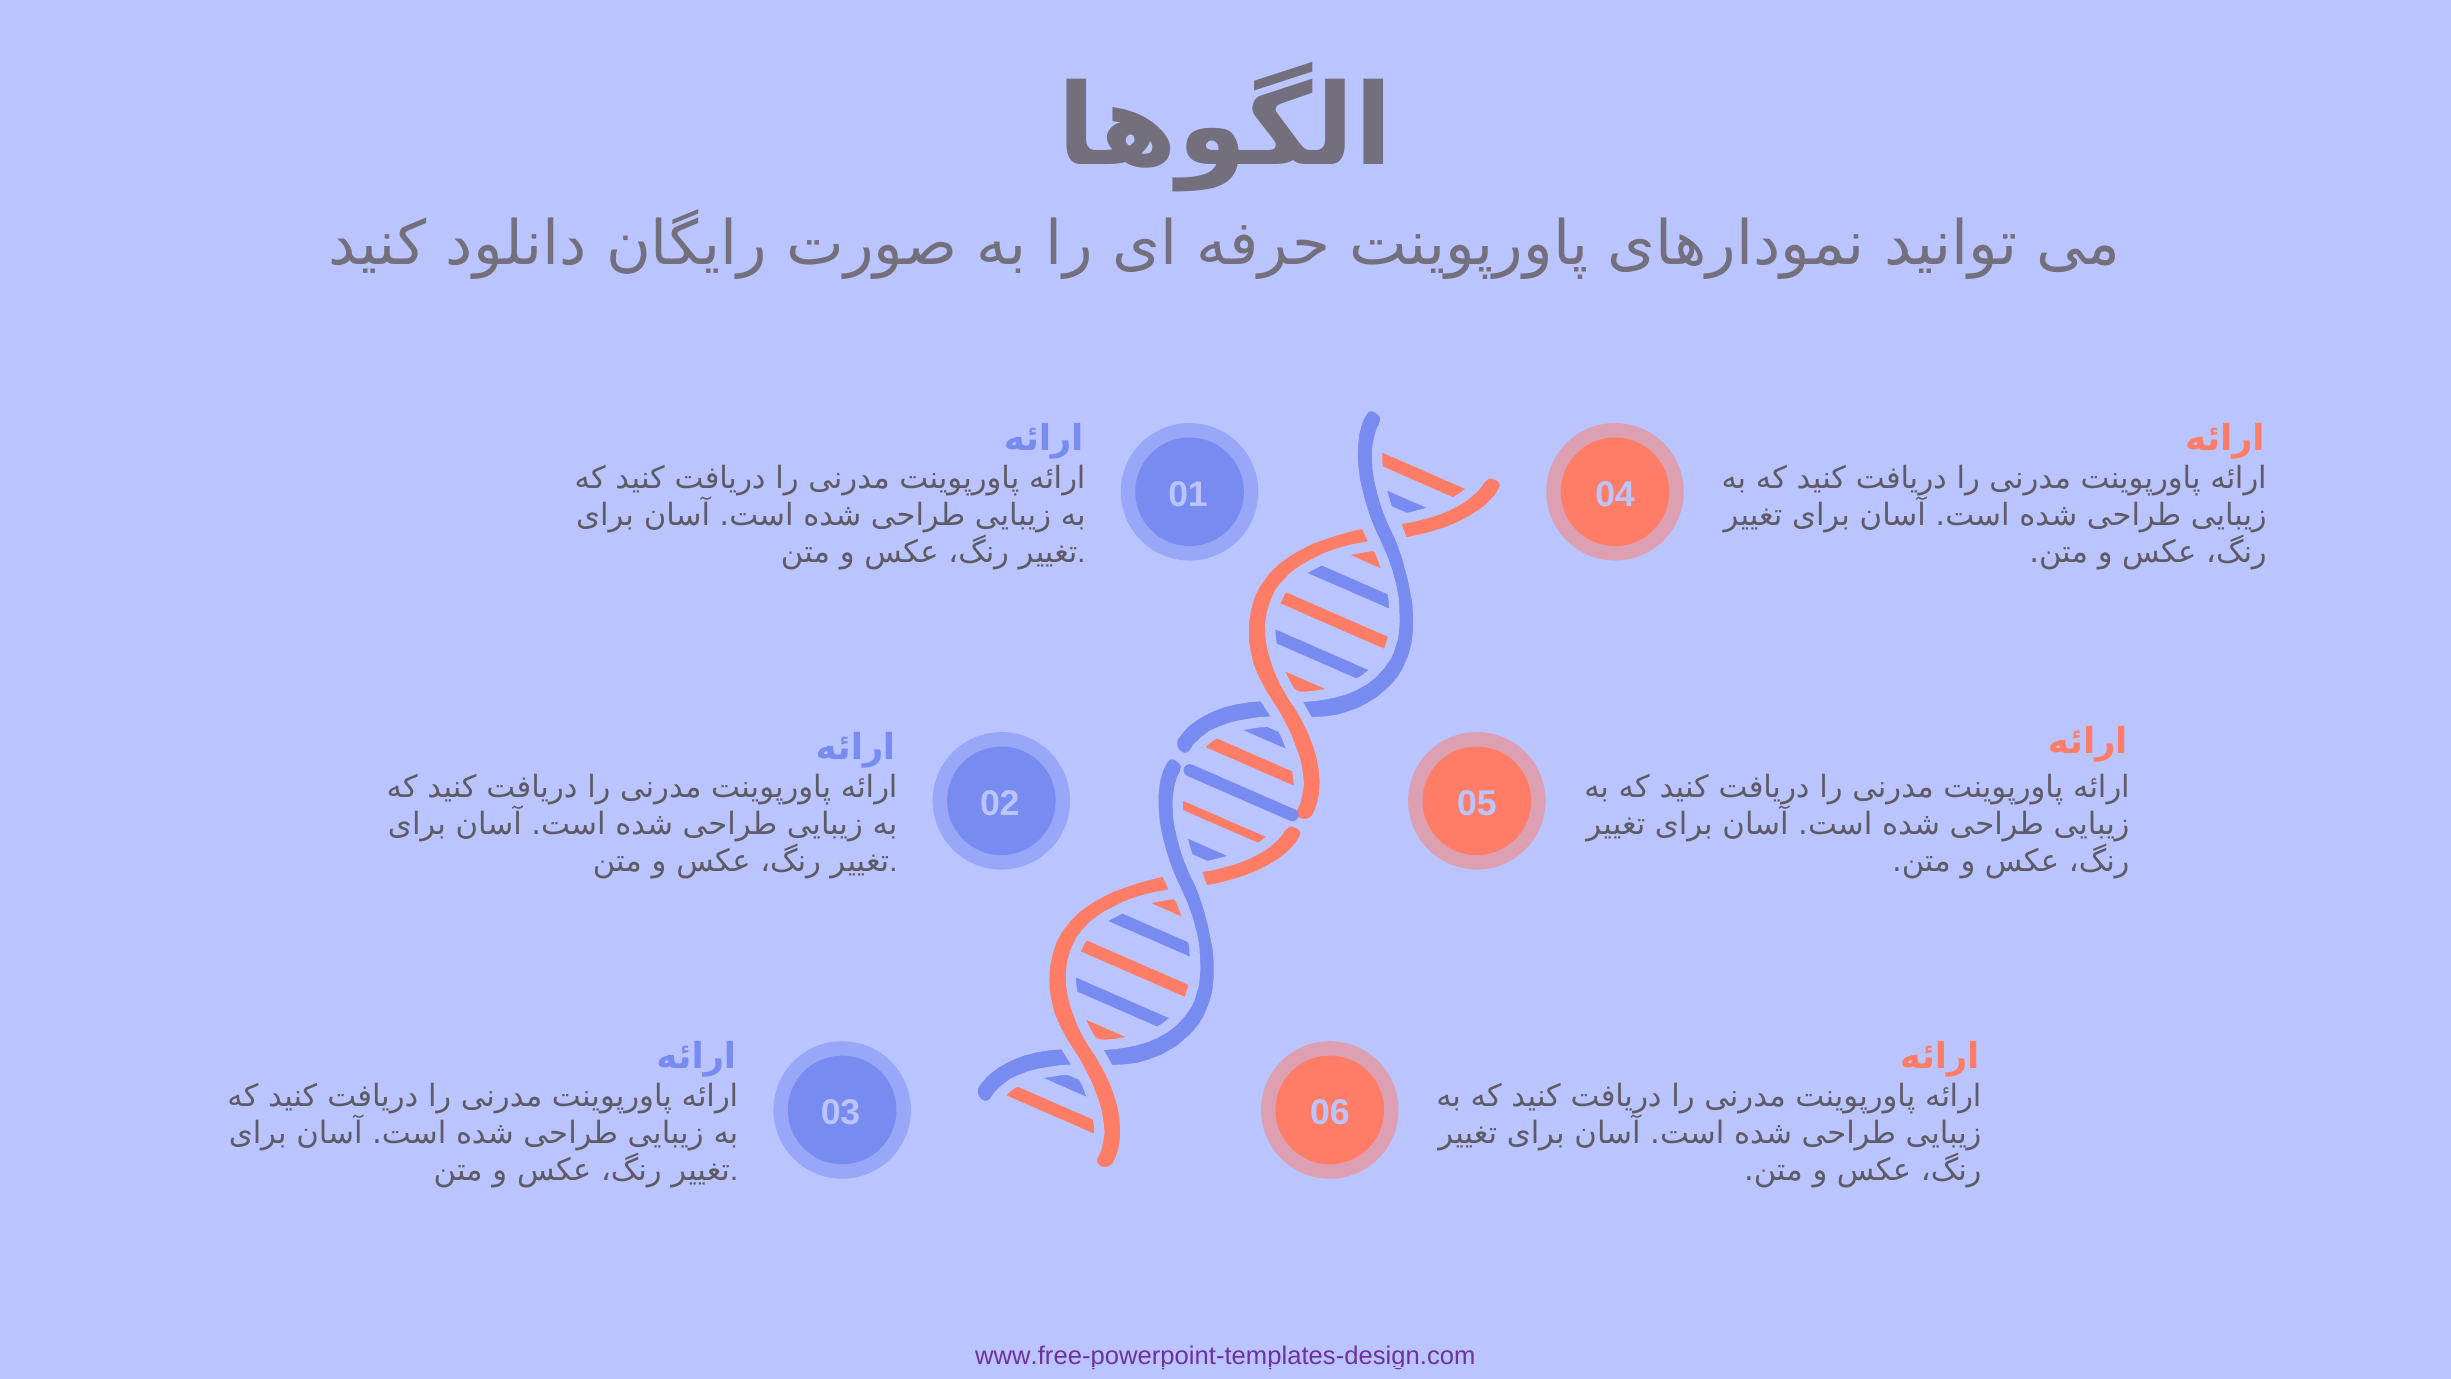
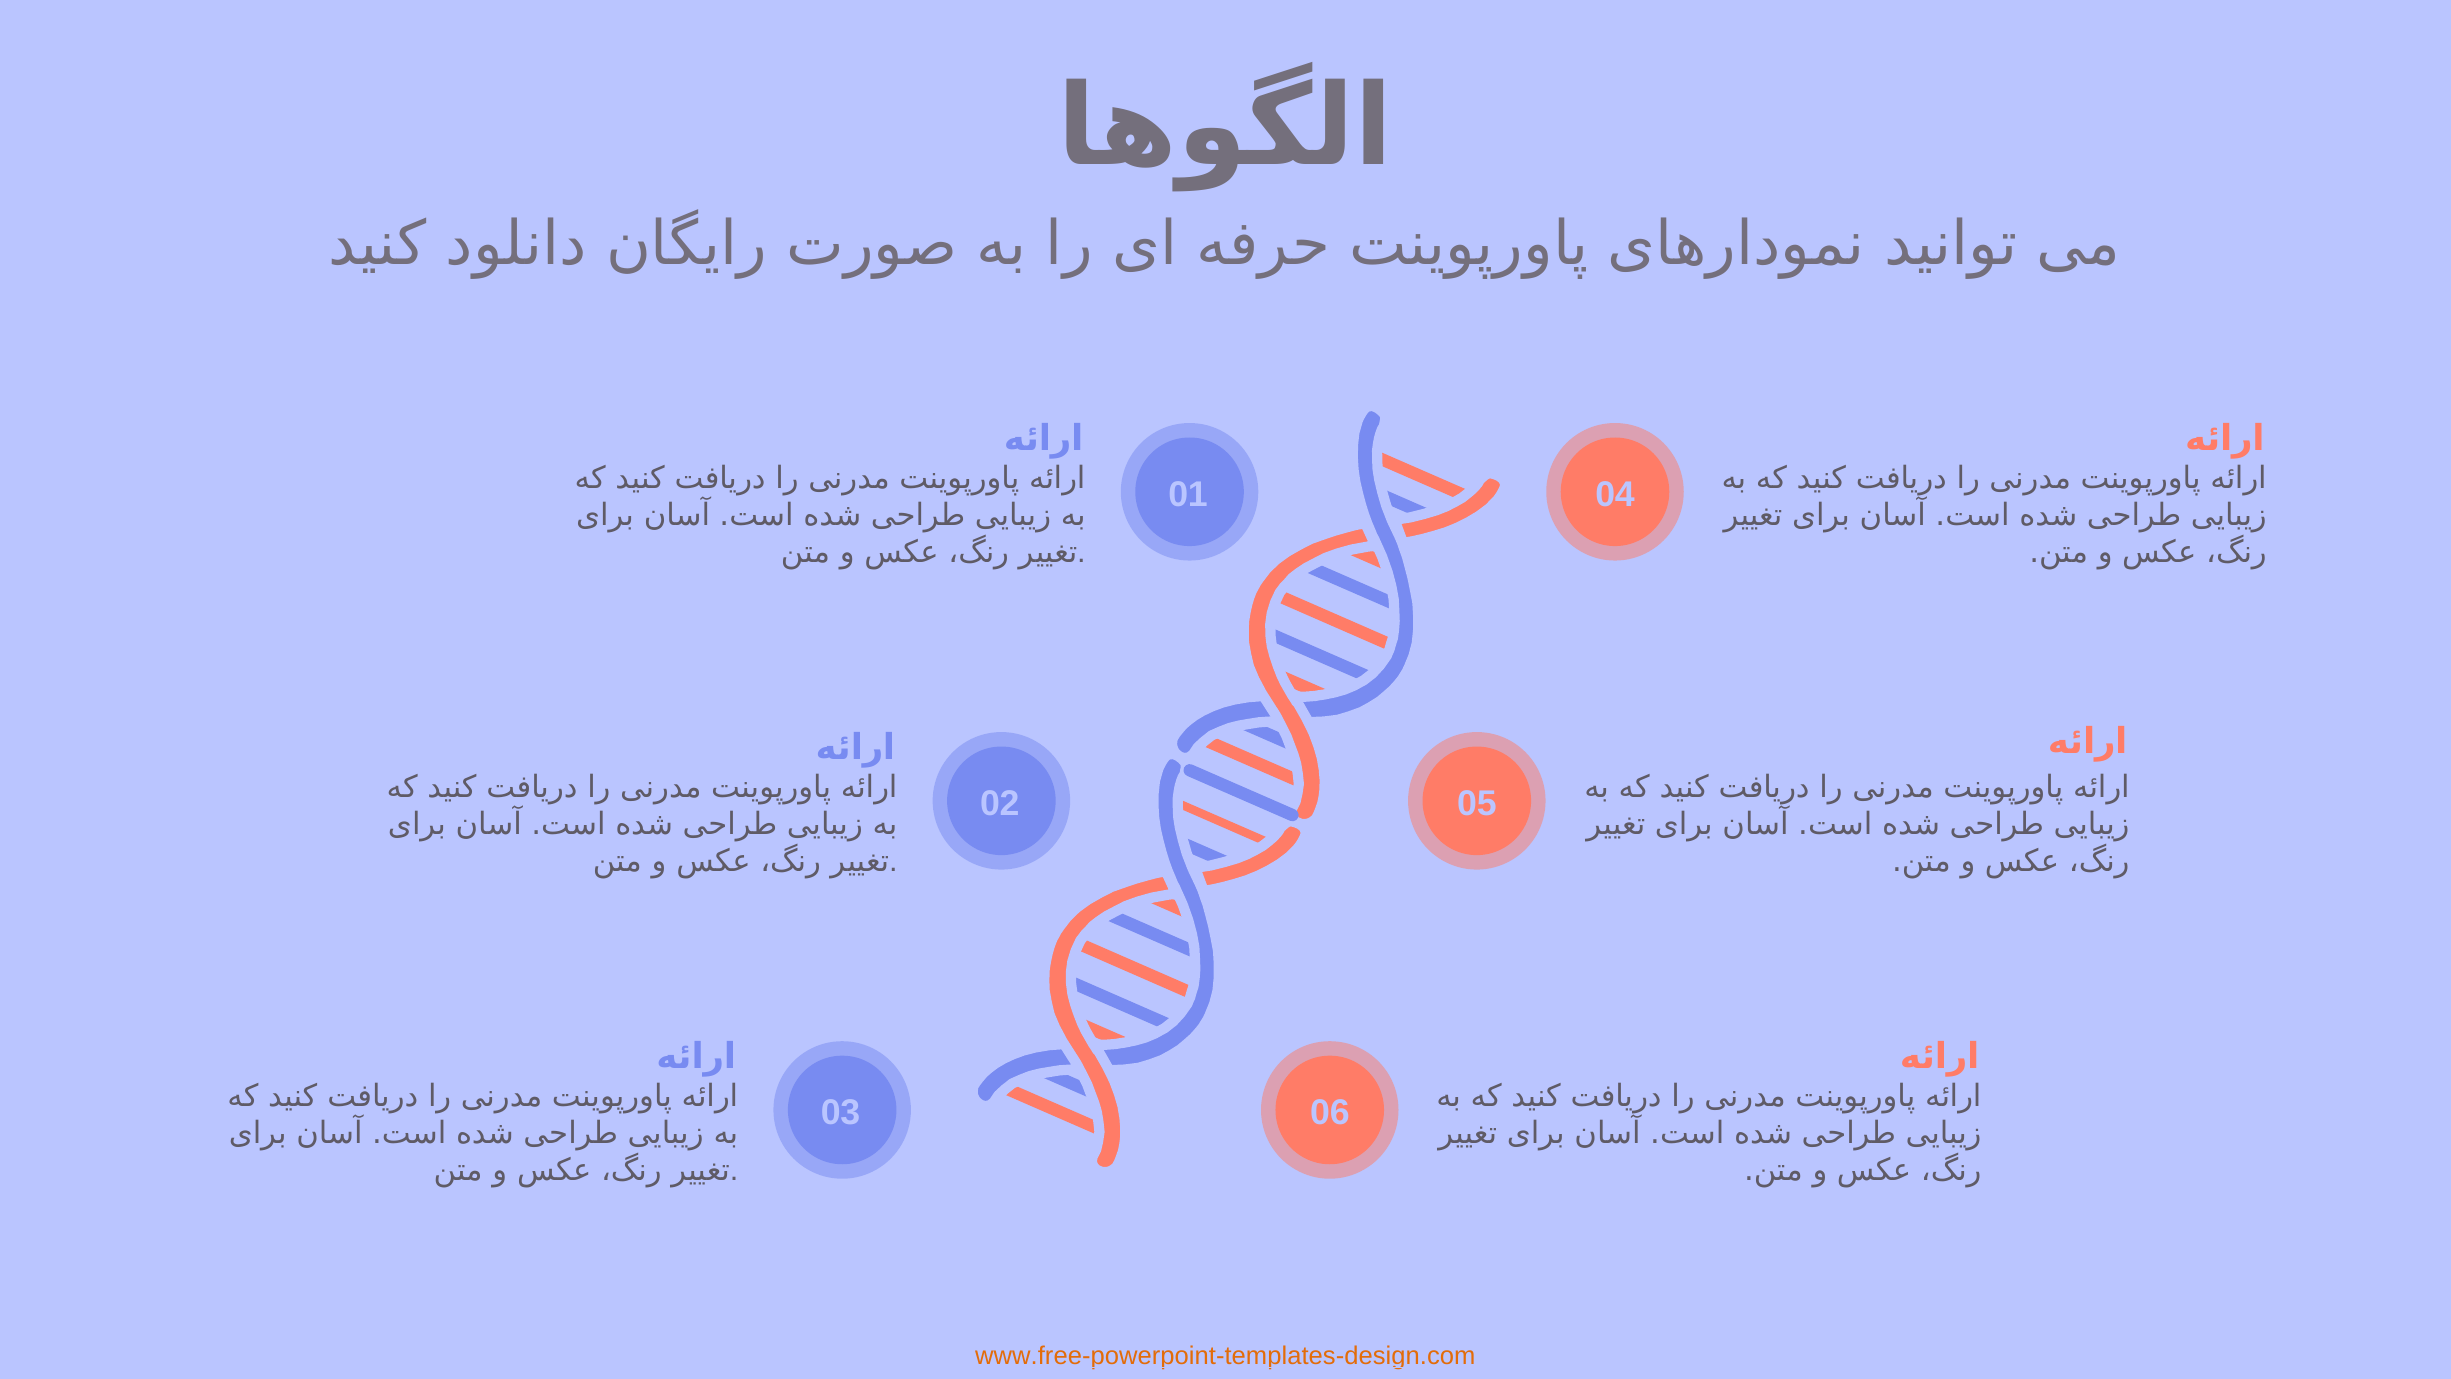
www.free-powerpoint-templates-design.com colour: purple -> orange (1225, 1356)
